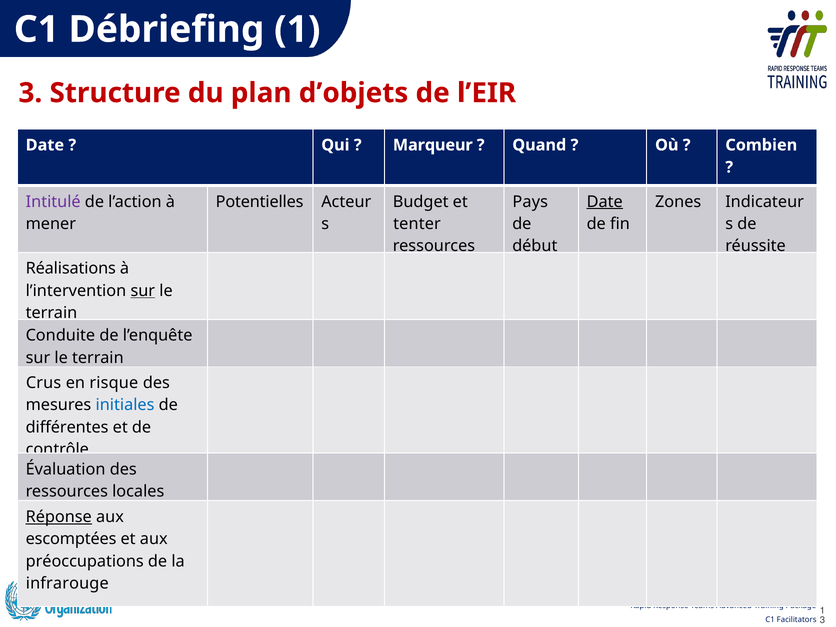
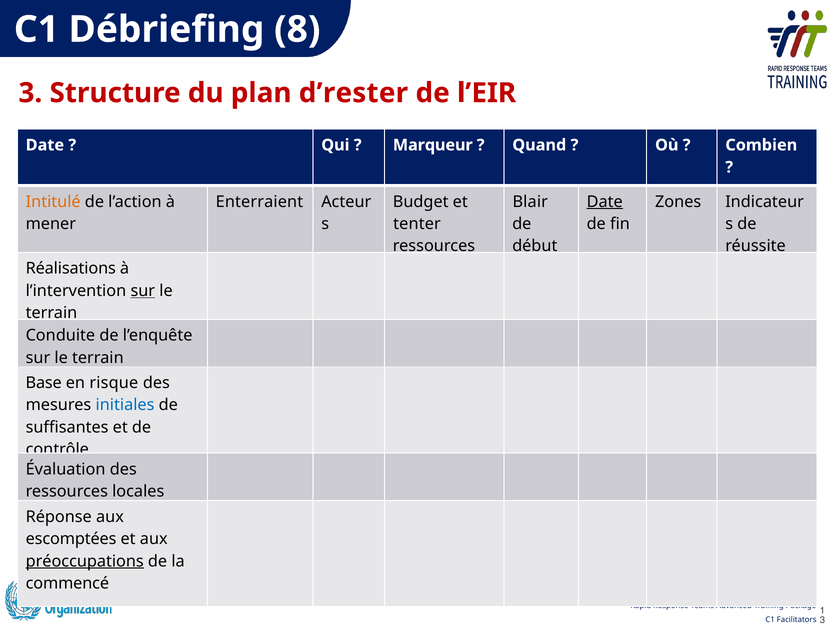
Débriefing 1: 1 -> 8 (297, 30)
d’objets: d’objets -> d’rester (353, 93)
Intitulé colour: purple -> orange (53, 202)
Potentielles: Potentielles -> Enterraient (259, 202)
Pays: Pays -> Blair (530, 202)
Crus: Crus -> Base (44, 383)
différentes: différentes -> suffisantes (67, 427)
Réponse underline: present -> none (59, 517)
préoccupations underline: none -> present (85, 561)
infrarouge: infrarouge -> commencé (67, 583)
